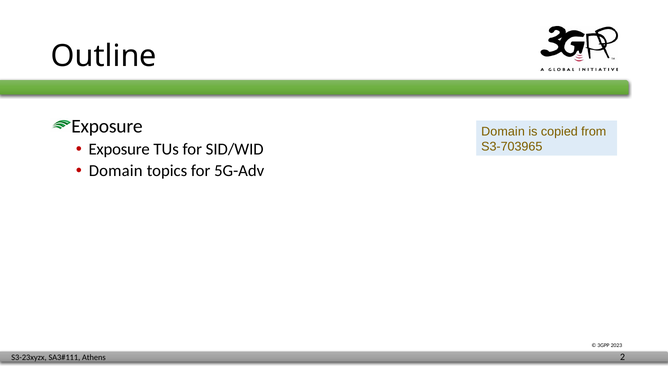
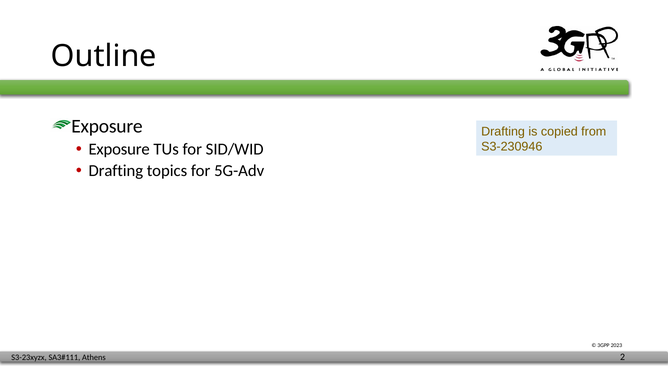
Domain: Domain -> Drafting (503, 131)
S3-703965: S3-703965 -> S3-230946 (512, 146)
Domain: Domain -> Drafting (116, 171)
